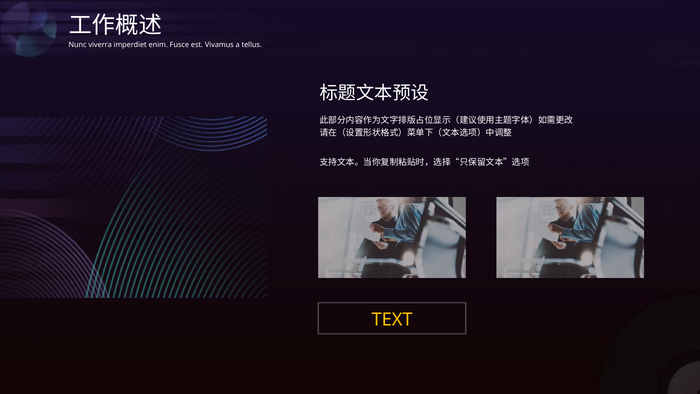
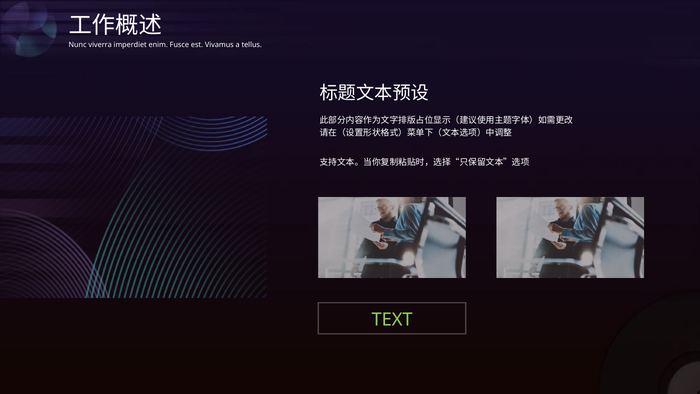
TEXT colour: yellow -> light green (392, 319)
